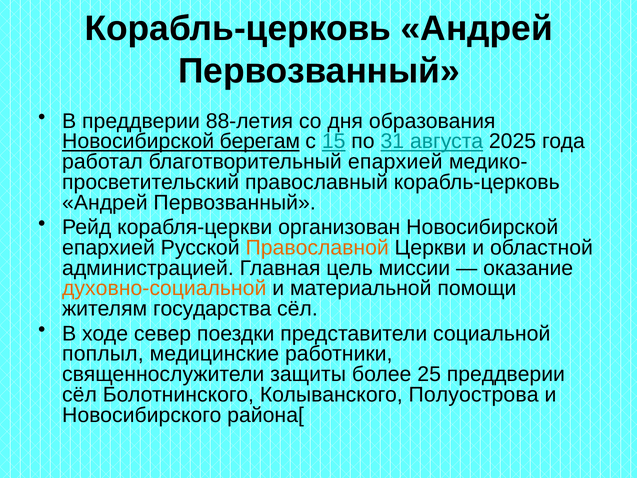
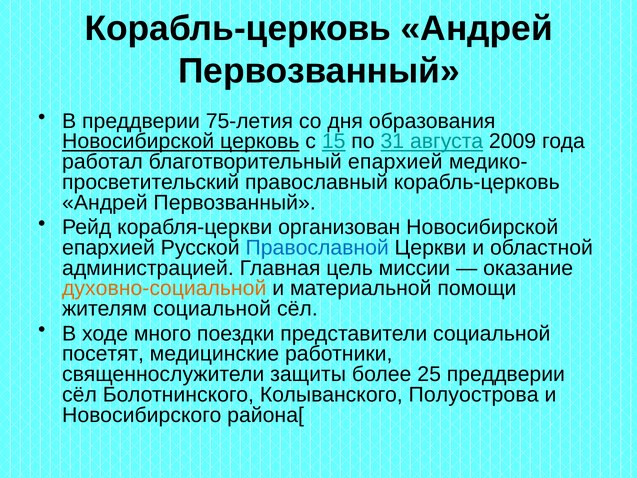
88-летия: 88-летия -> 75-летия (249, 121)
берегам: берегам -> церковь (260, 141)
2025: 2025 -> 2009 (513, 141)
Православной colour: orange -> blue (317, 248)
жителям государства: государства -> социальной (212, 309)
север: север -> много (163, 333)
поплыл: поплыл -> посетят (103, 354)
